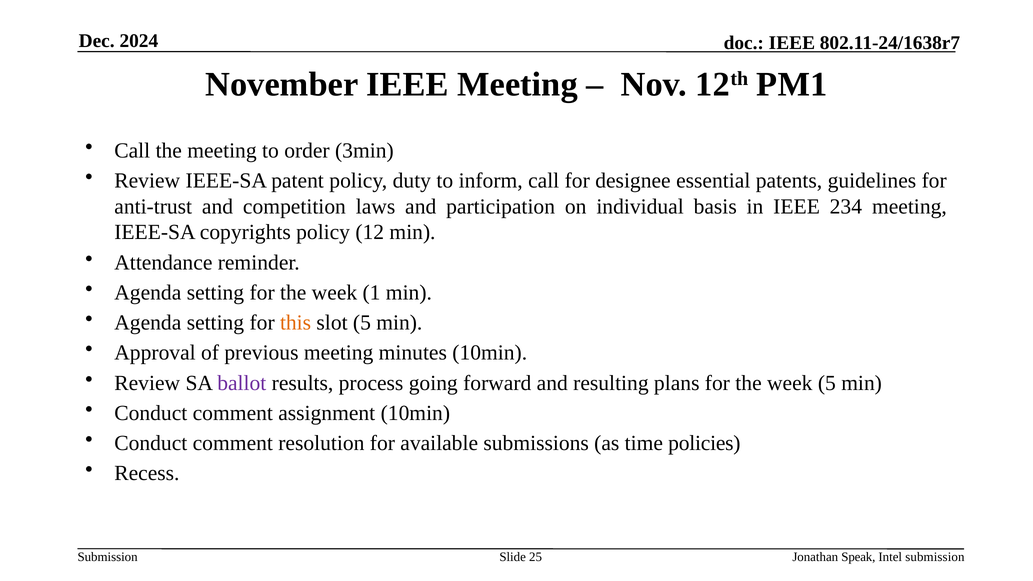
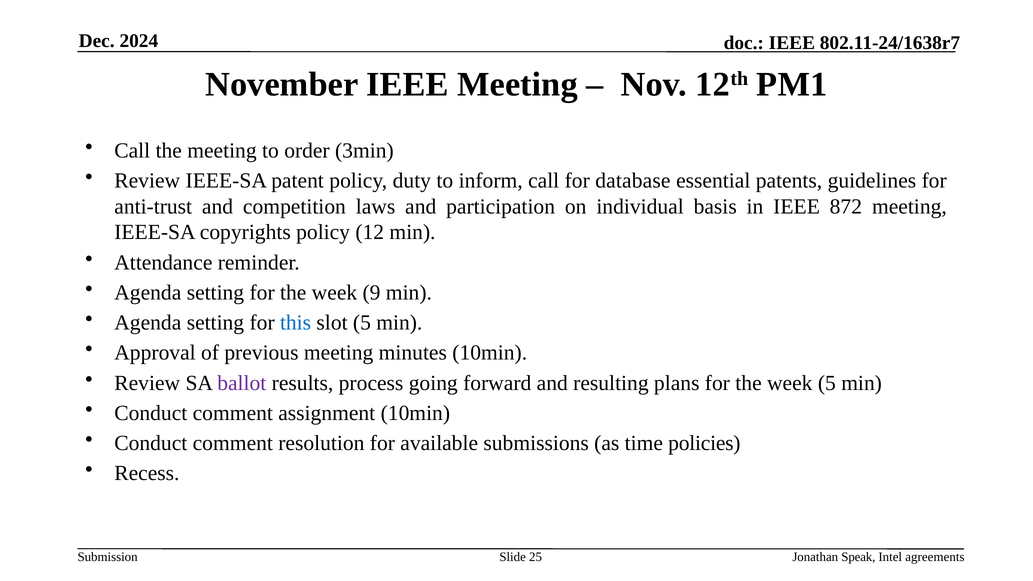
designee: designee -> database (633, 181)
234: 234 -> 872 (846, 206)
1: 1 -> 9 (372, 293)
this colour: orange -> blue (296, 323)
Intel submission: submission -> agreements (935, 557)
